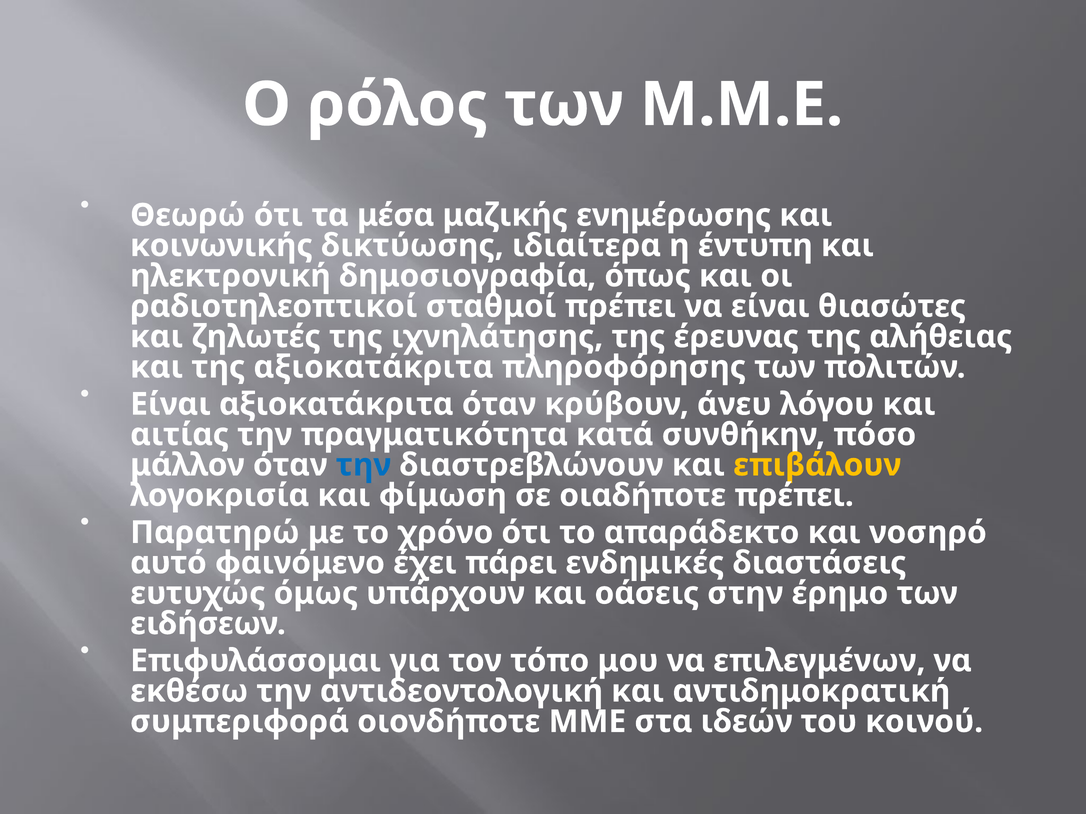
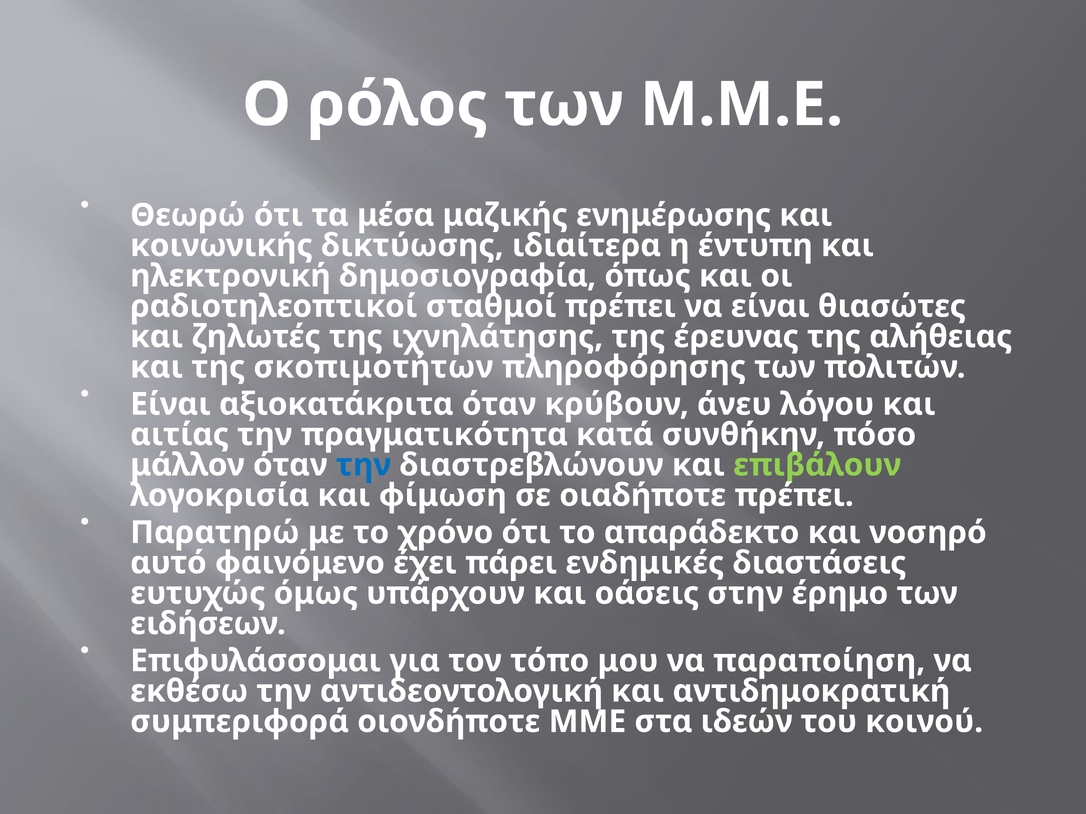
της αξιοκατάκριτα: αξιοκατάκριτα -> σκοπιμοτήτων (373, 367)
επιβάλουν colour: yellow -> light green (817, 465)
επιλεγμένων: επιλεγμένων -> παραποίηση (819, 661)
